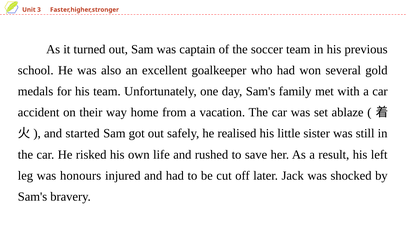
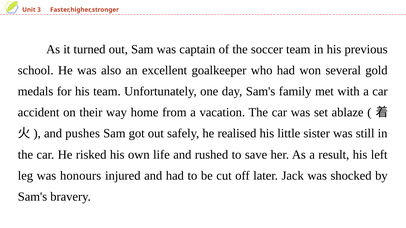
started: started -> pushes (83, 134)
